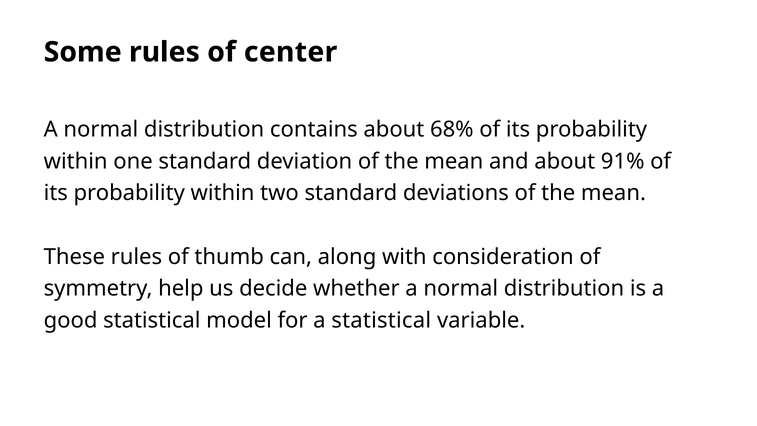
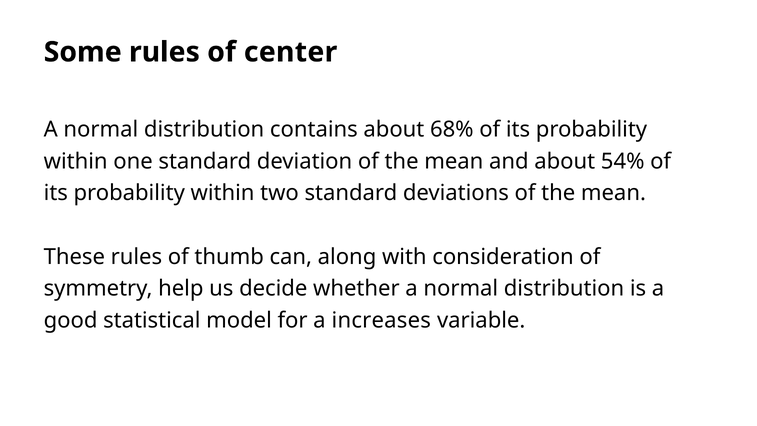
91%: 91% -> 54% (623, 161)
a statistical: statistical -> increases (381, 320)
